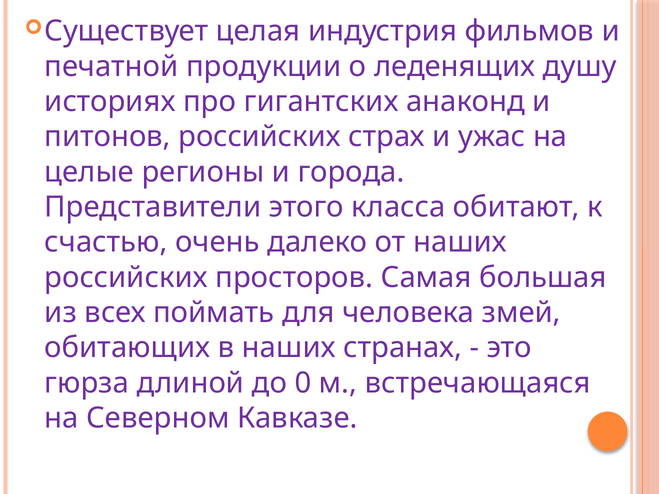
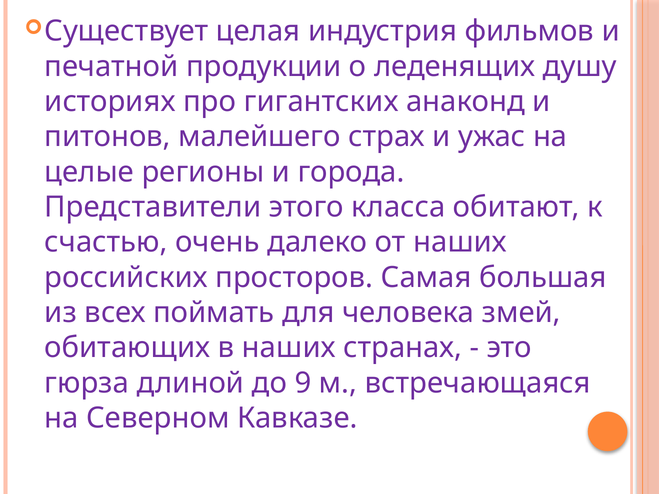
питонов российских: российских -> малейшего (260, 137)
0: 0 -> 9 (303, 383)
